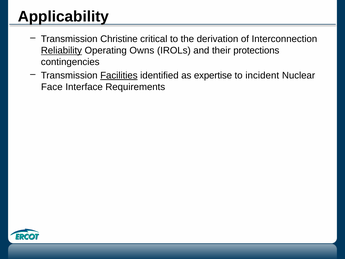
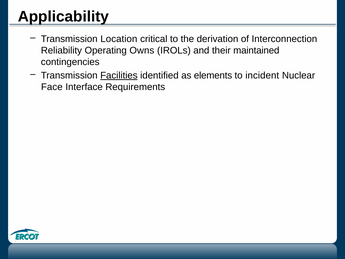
Christine: Christine -> Location (119, 39)
Reliability underline: present -> none (61, 51)
protections: protections -> maintained (256, 51)
expertise: expertise -> elements (213, 75)
